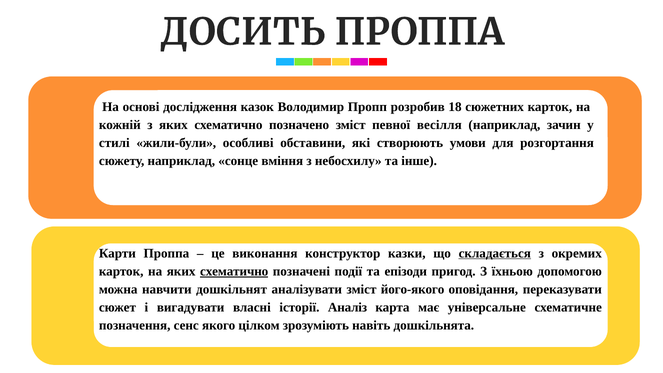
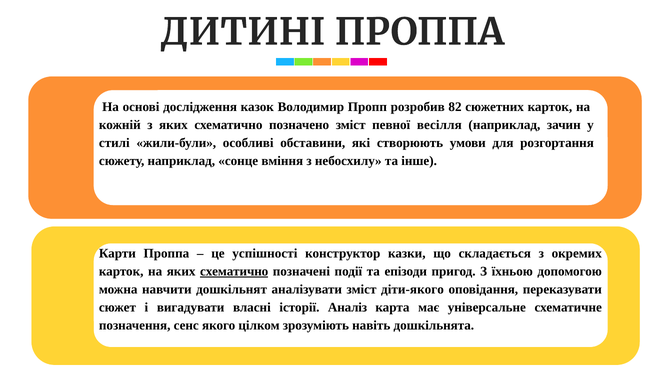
ДОСИТЬ: ДОСИТЬ -> ДИТИНІ (243, 32)
18: 18 -> 82 (455, 107)
виконання: виконання -> успішності (265, 253)
складається underline: present -> none (495, 253)
його-якого: його-якого -> діти-якого (413, 289)
